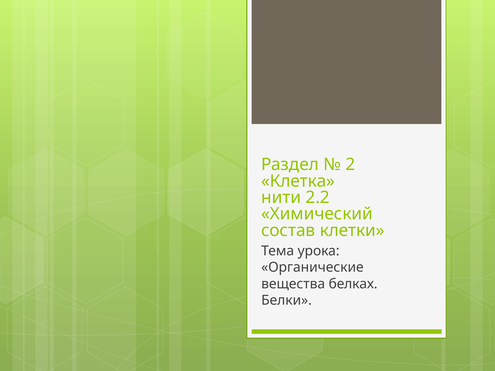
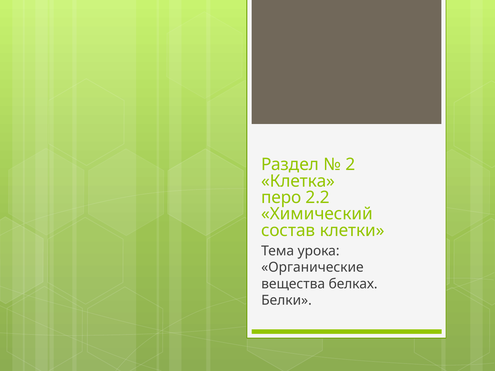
нити: нити -> перо (281, 198)
